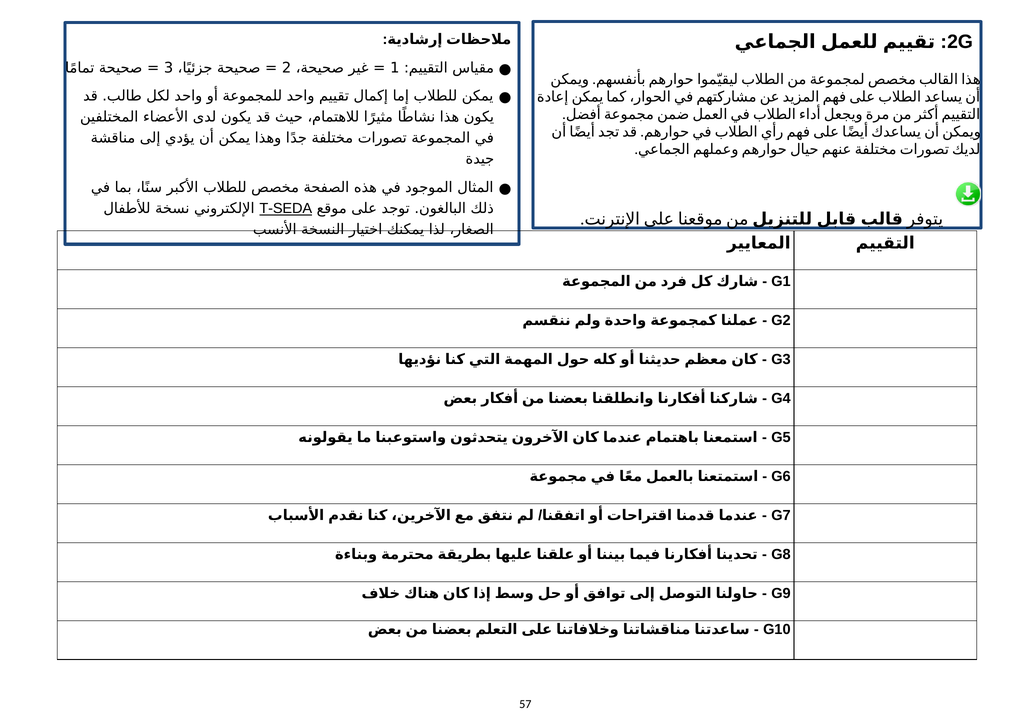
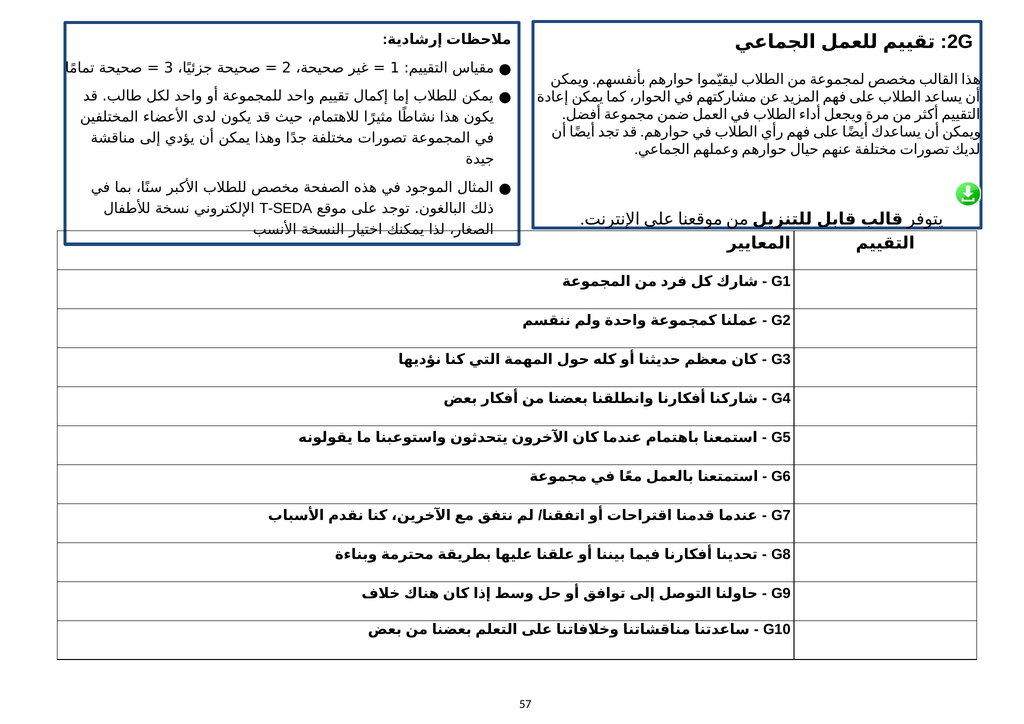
T-SEDA underline: present -> none (286, 209)
